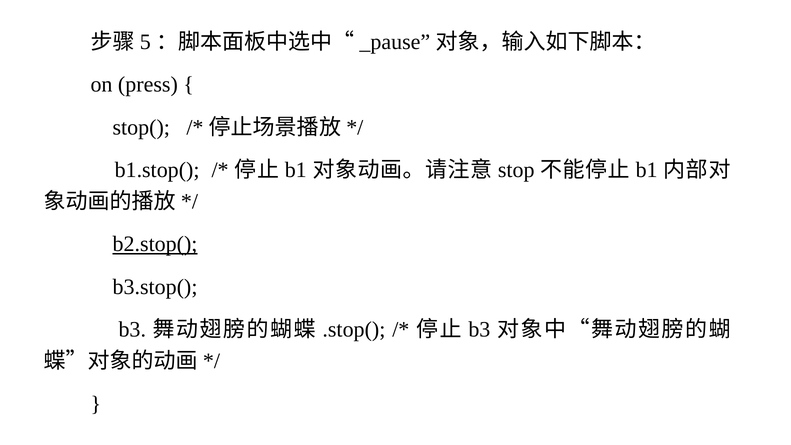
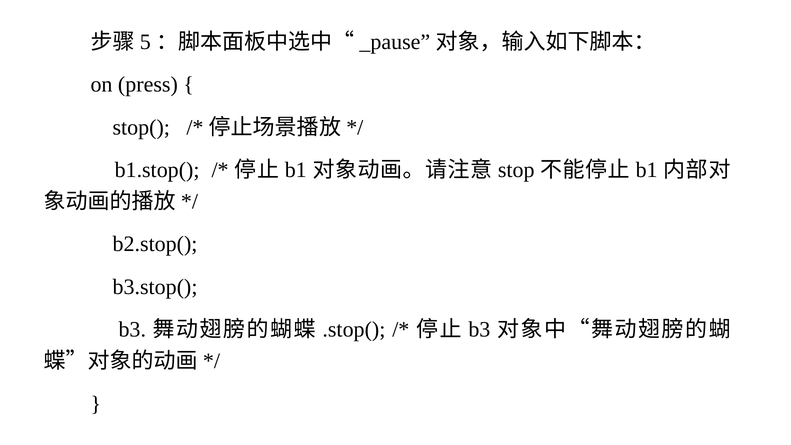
b2.stop( underline: present -> none (155, 244)
